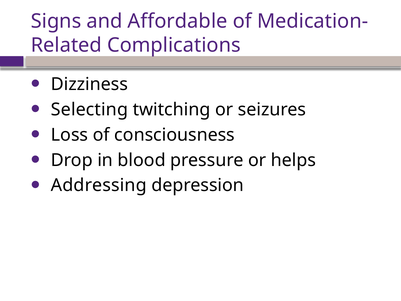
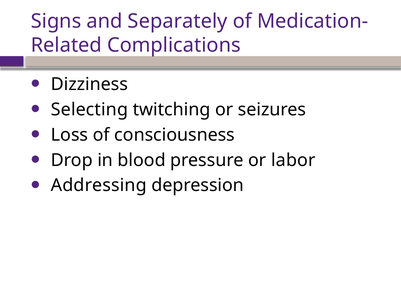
Affordable: Affordable -> Separately (178, 21)
helps: helps -> labor (293, 160)
